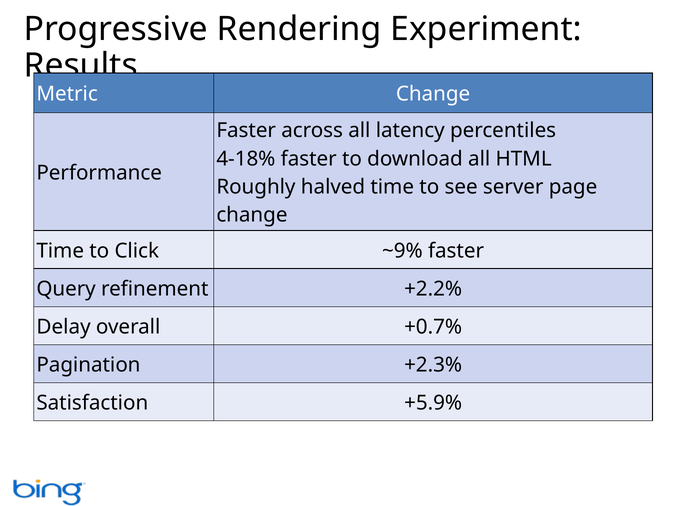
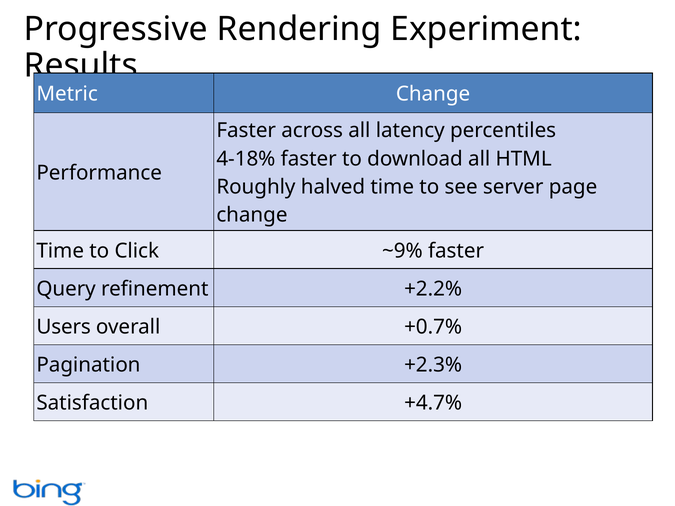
Delay: Delay -> Users (64, 327)
+5.9%: +5.9% -> +4.7% (433, 403)
